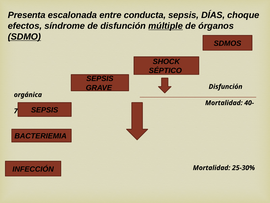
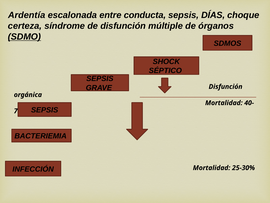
Presenta: Presenta -> Ardentía (27, 15)
efectos: efectos -> certeza (25, 26)
múltiple underline: present -> none (166, 26)
